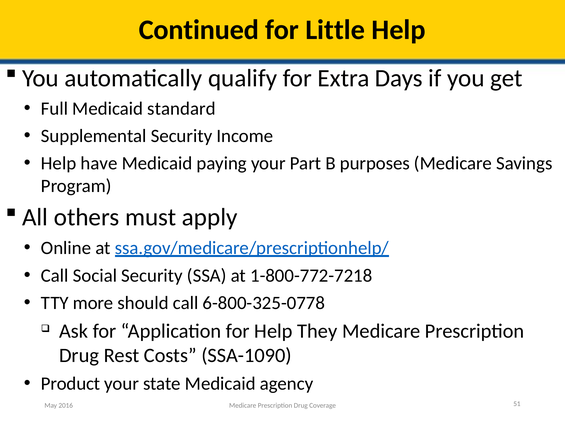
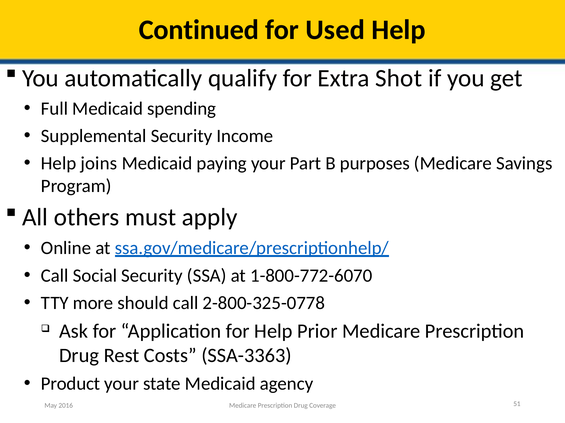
Little: Little -> Used (335, 30)
Days: Days -> Shot (399, 78)
standard: standard -> spending (182, 109)
have: have -> joins (99, 164)
1-800-772-7218: 1-800-772-7218 -> 1-800-772-6070 (311, 276)
6-800-325-0778: 6-800-325-0778 -> 2-800-325-0778 (264, 303)
They: They -> Prior (317, 332)
SSA-1090: SSA-1090 -> SSA-3363 (246, 356)
